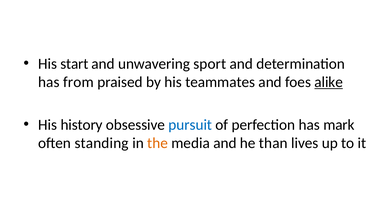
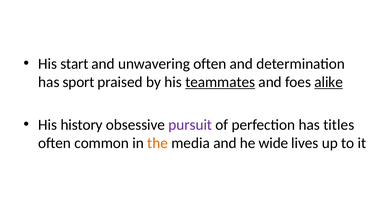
unwavering sport: sport -> often (210, 64)
from: from -> sport (79, 82)
teammates underline: none -> present (220, 82)
pursuit colour: blue -> purple (190, 124)
mark: mark -> titles (339, 124)
standing: standing -> common (102, 143)
than: than -> wide (273, 143)
